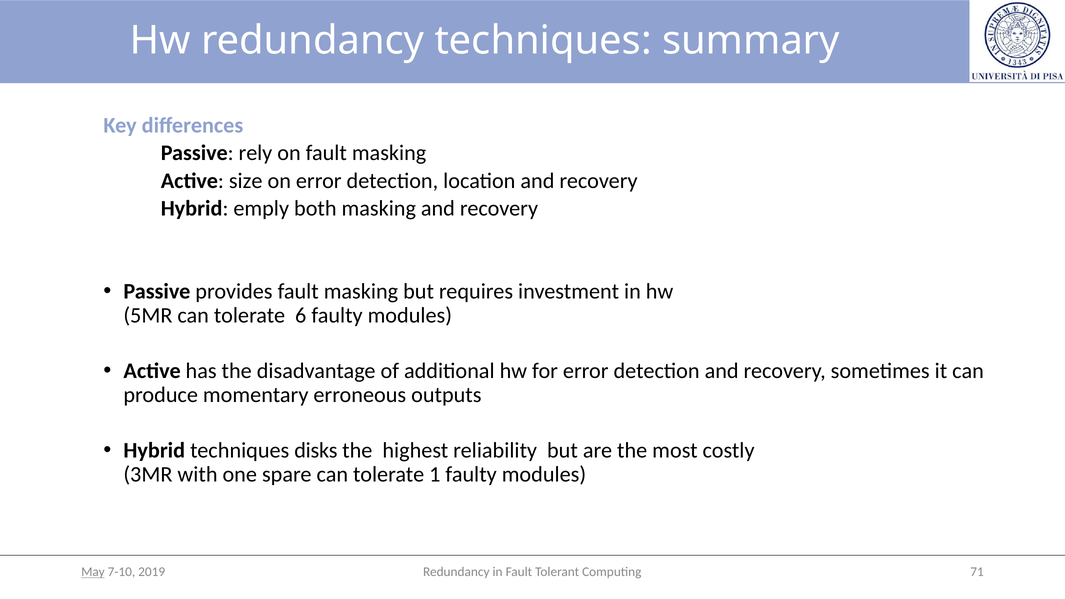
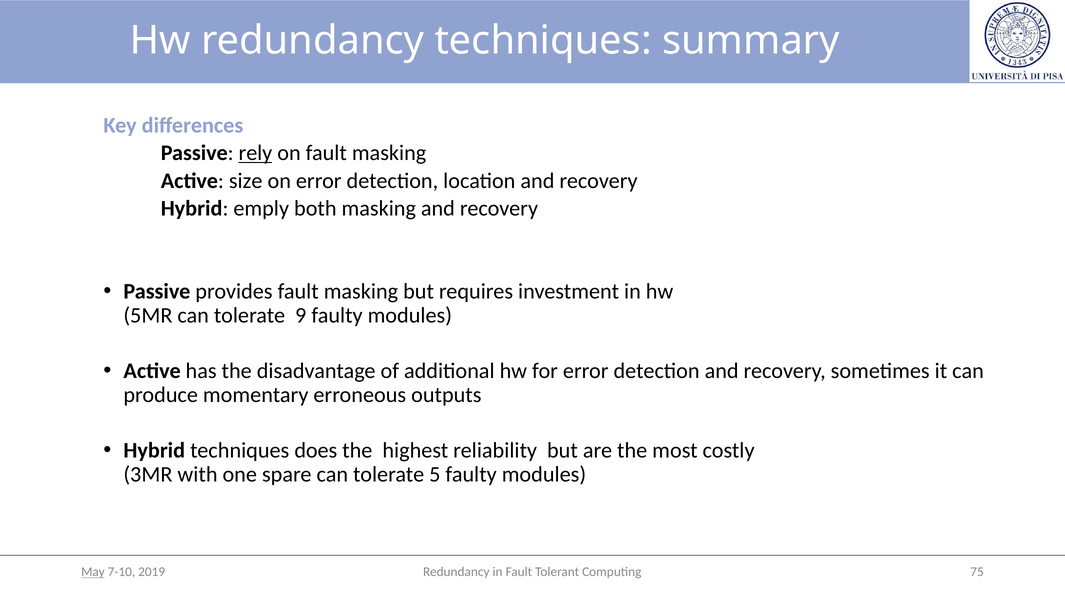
rely underline: none -> present (255, 153)
6: 6 -> 9 (301, 316)
disks: disks -> does (316, 450)
1: 1 -> 5 (435, 474)
71: 71 -> 75 (977, 572)
